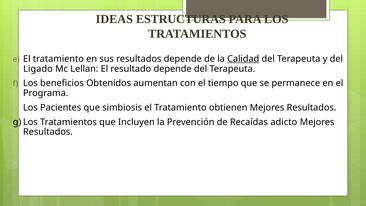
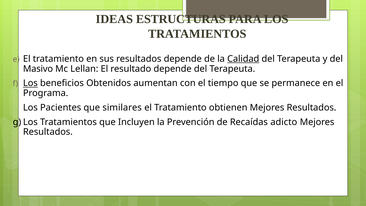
Ligado: Ligado -> Masivo (38, 69)
Los underline: none -> present (30, 83)
simbiosis: simbiosis -> similares (122, 108)
